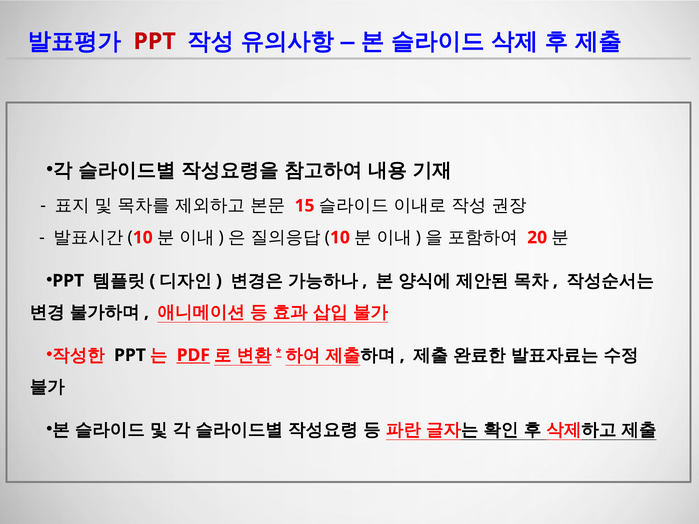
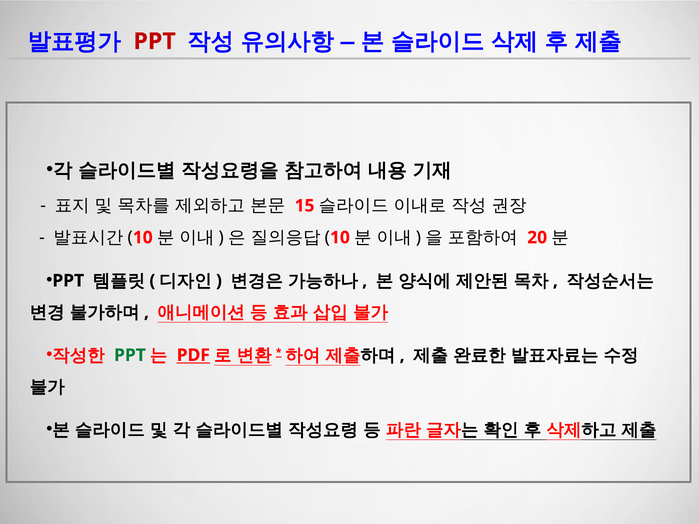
PPT colour: black -> green (130, 355)
